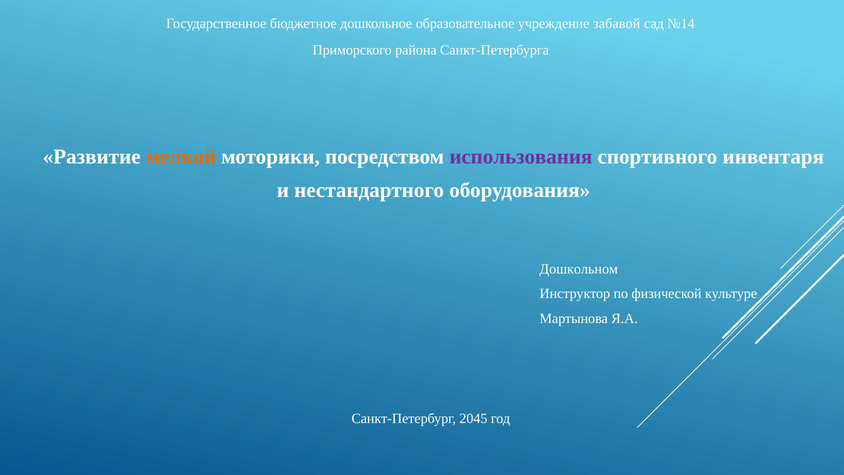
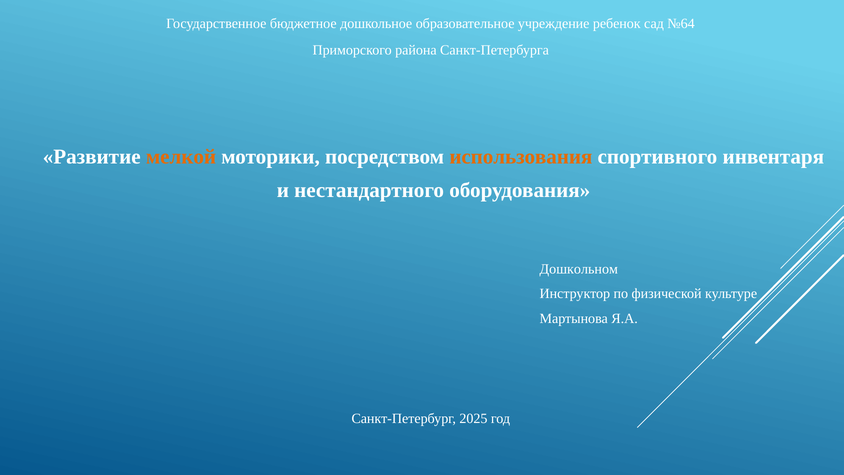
забавой: забавой -> ребенок (617, 24)
№14: №14 -> №64 (681, 24)
использования colour: purple -> orange (521, 157)
2045: 2045 -> 2025 (473, 418)
